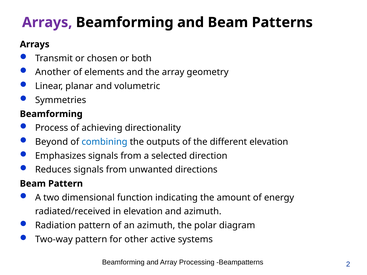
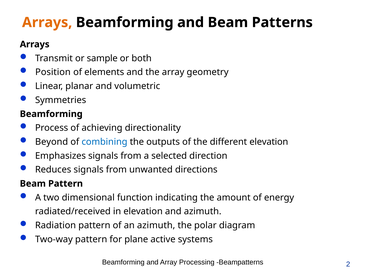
Arrays colour: purple -> orange (47, 22)
chosen: chosen -> sample (102, 58)
Another: Another -> Position (53, 72)
other: other -> plane (136, 240)
